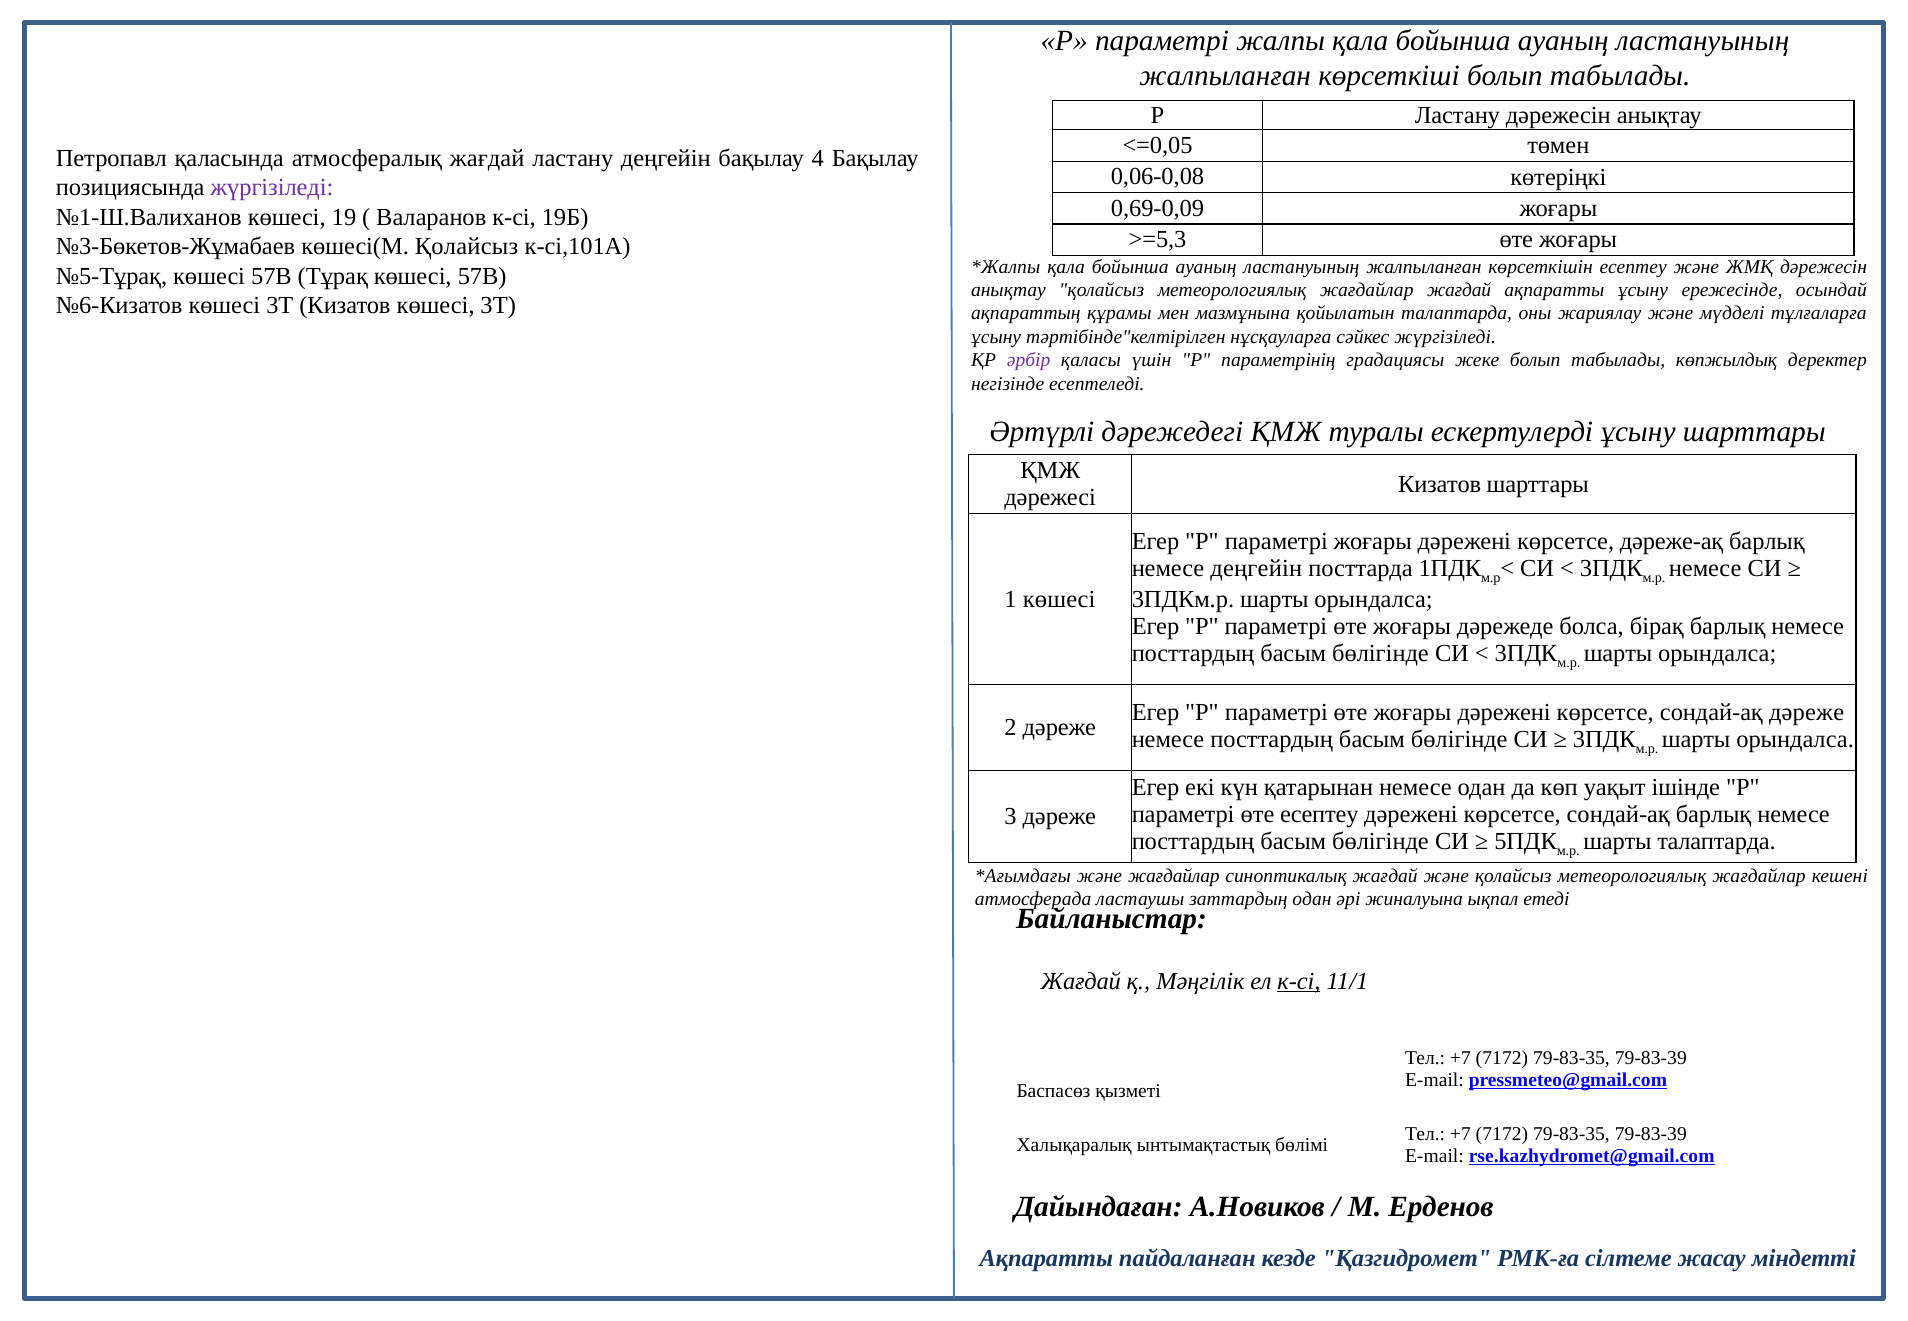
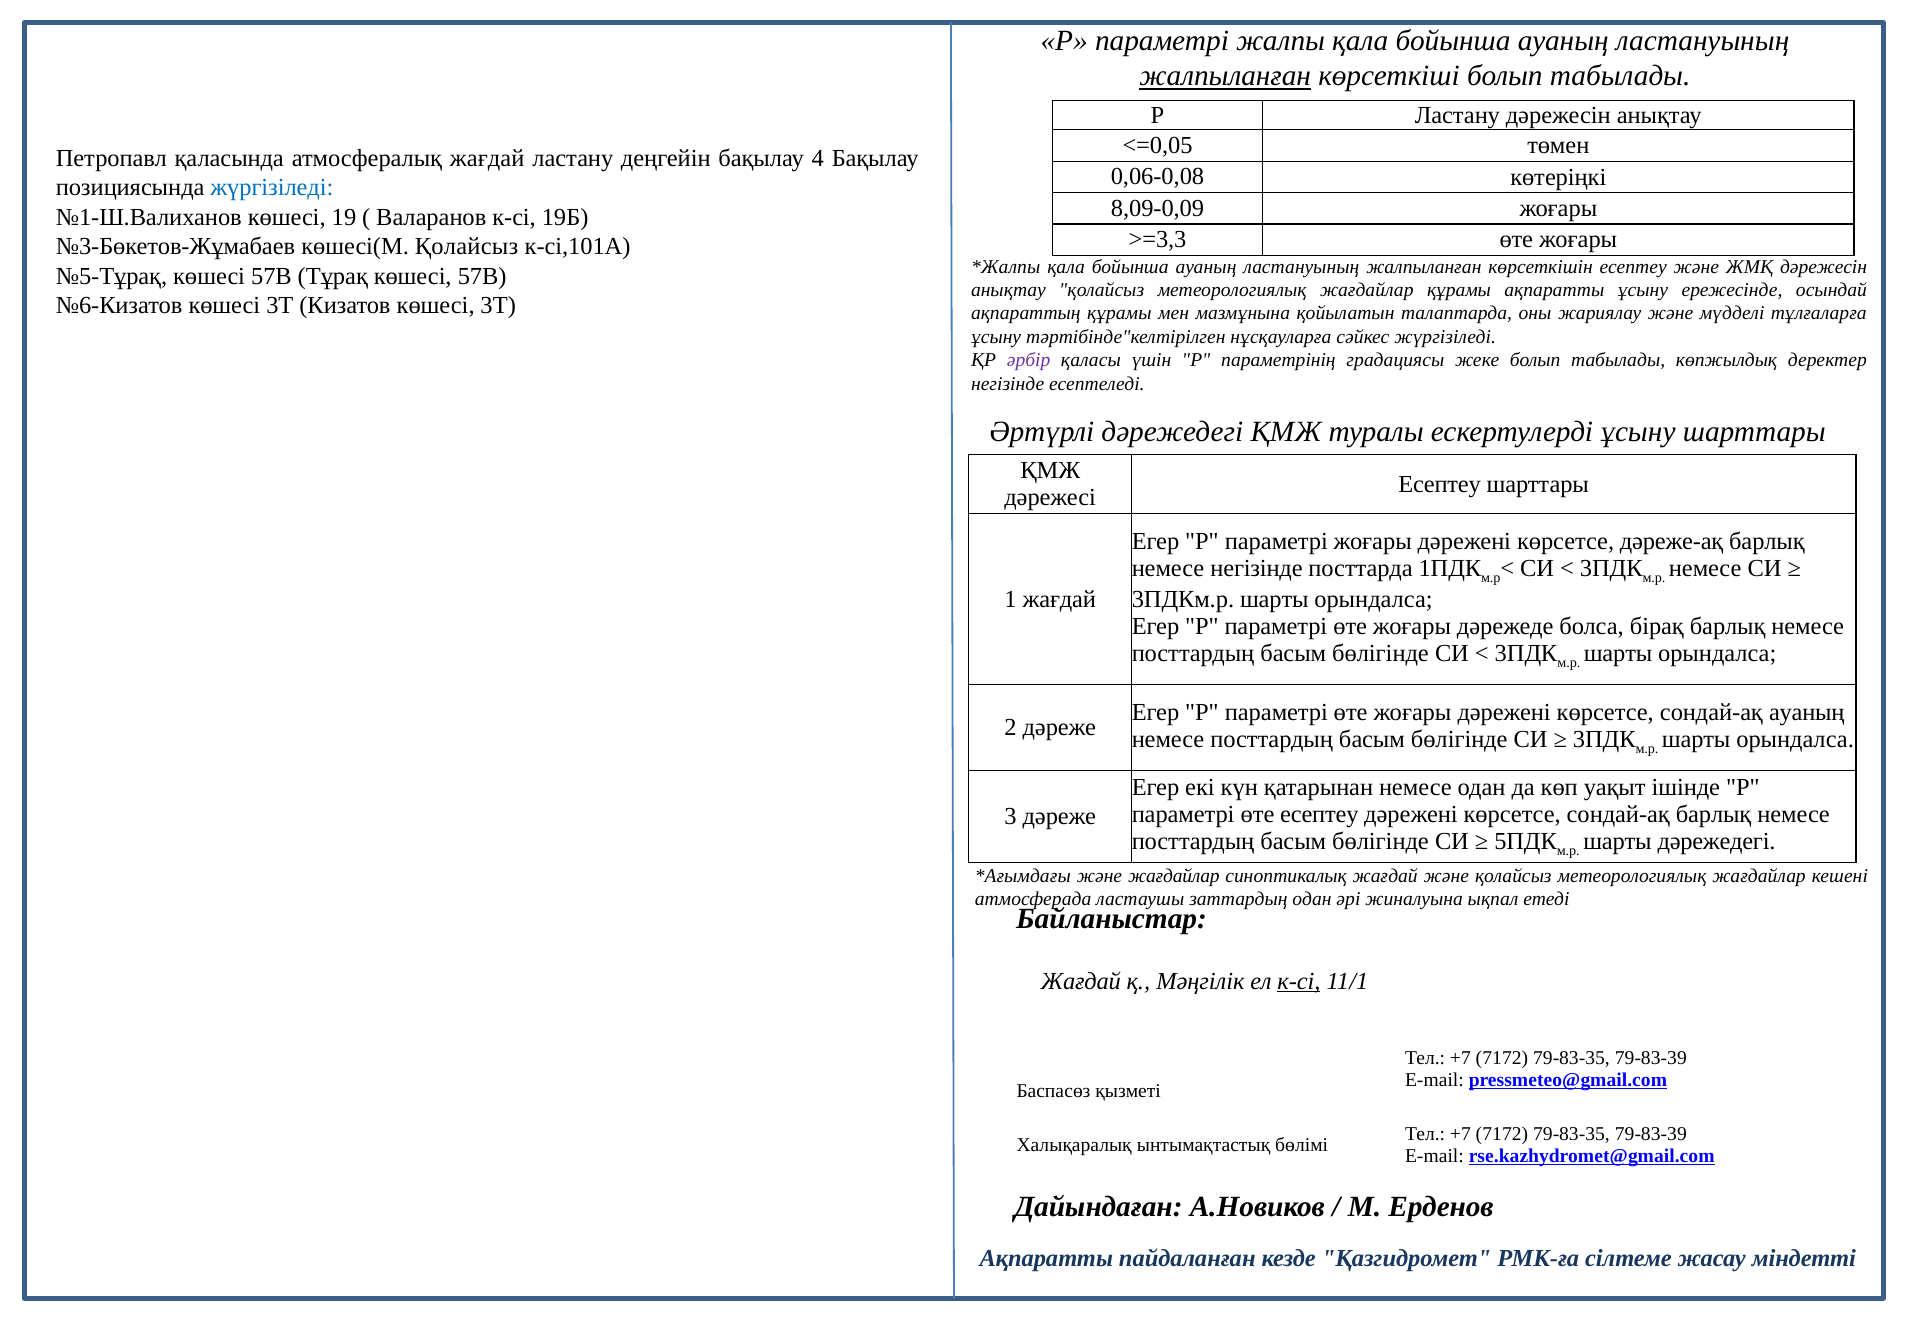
жалпыланған underline: none -> present (1225, 76)
жүргізіледі colour: purple -> blue (272, 188)
0,69-0,09: 0,69-0,09 -> 8,09-0,09 (1158, 208)
>=5,3: >=5,3 -> >=3,3 (1158, 240)
жағдайлар жағдай: жағдай -> құрамы (1459, 290)
Кизатов: Кизатов -> Есептеу (1440, 484)
немесе деңгейін: деңгейін -> негізінде (1257, 568)
1 көшесі: көшесі -> жағдай (1059, 599)
сондай-ақ дәреже: дәреже -> ауаның (1807, 712)
шарты талаптарда: талаптарда -> дәрежедегі (1716, 841)
